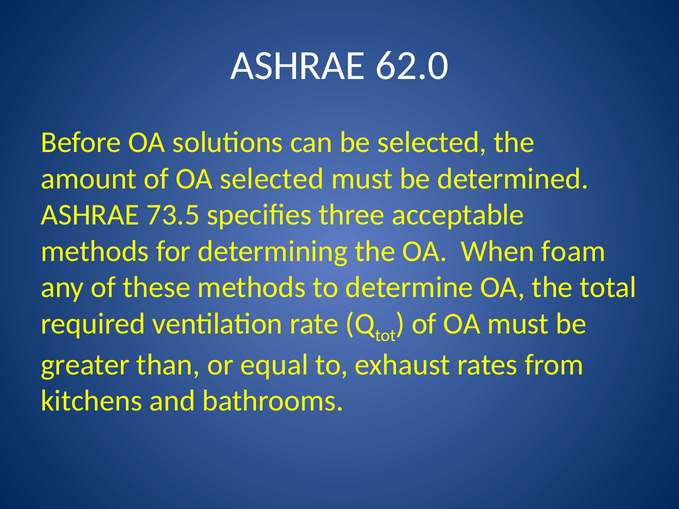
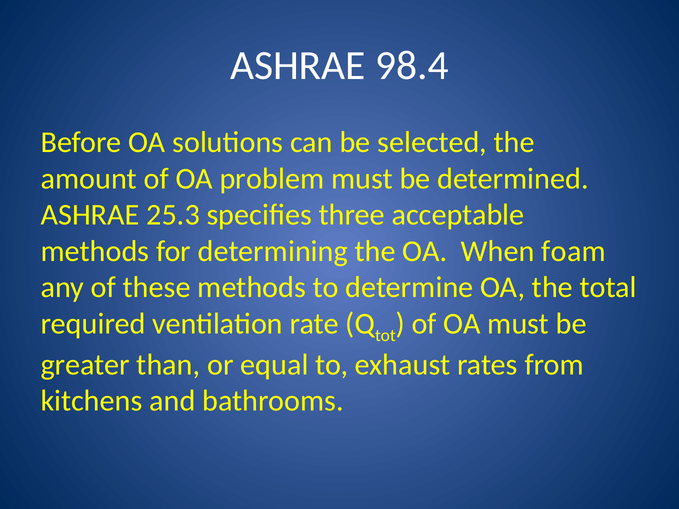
62.0: 62.0 -> 98.4 (412, 66)
OA selected: selected -> problem (272, 179)
73.5: 73.5 -> 25.3 (173, 215)
